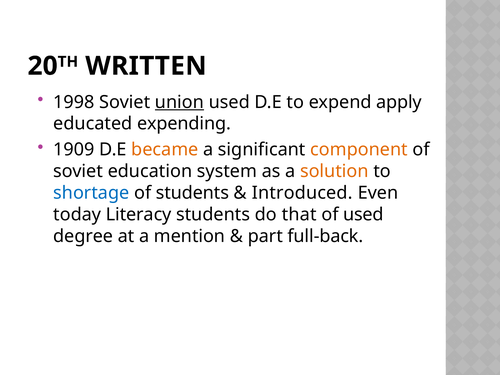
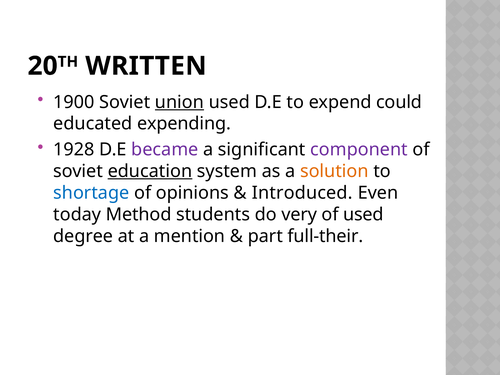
1998: 1998 -> 1900 (74, 102)
apply: apply -> could (399, 102)
1909: 1909 -> 1928 (74, 150)
became colour: orange -> purple (165, 150)
component colour: orange -> purple (359, 150)
education underline: none -> present (150, 171)
of students: students -> opinions (192, 193)
Literacy: Literacy -> Method (139, 214)
that: that -> very (299, 214)
full-back: full-back -> full-their (325, 236)
